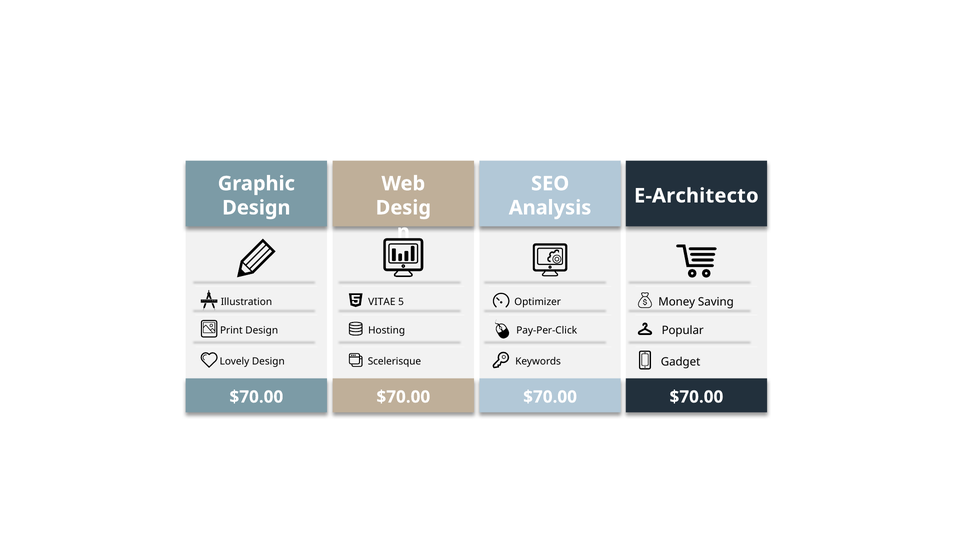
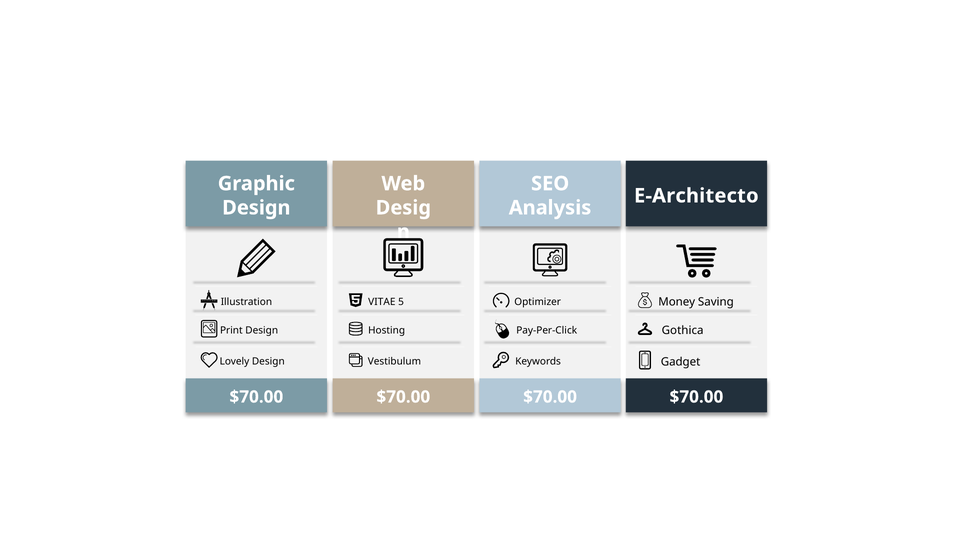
Popular: Popular -> Gothica (683, 331)
Scelerisque: Scelerisque -> Vestibulum (394, 362)
